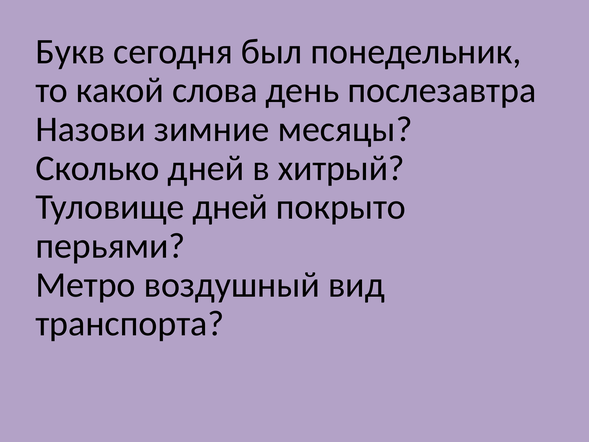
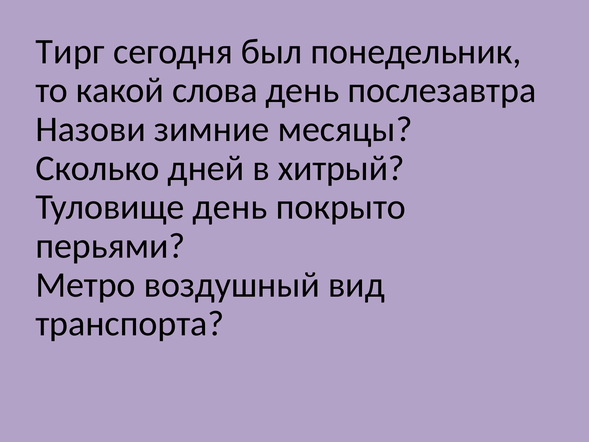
Букв: Букв -> Тирг (70, 51)
Туловище дней: дней -> день (230, 207)
